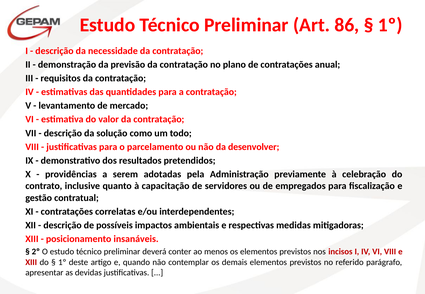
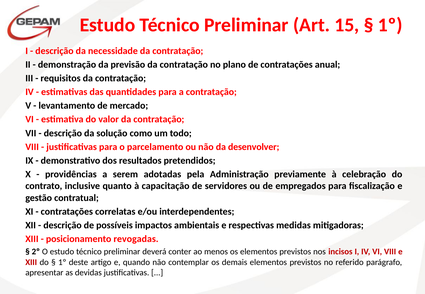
86: 86 -> 15 (347, 25)
insanáveis: insanáveis -> revogadas (136, 239)
